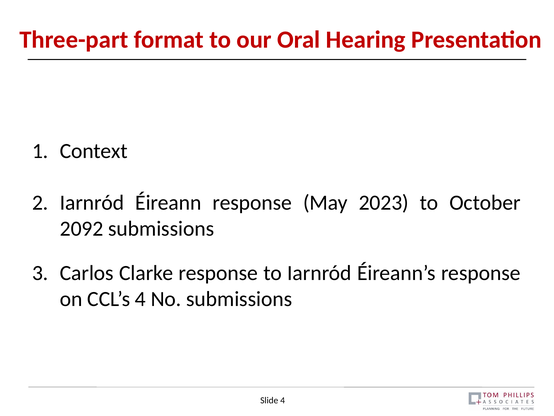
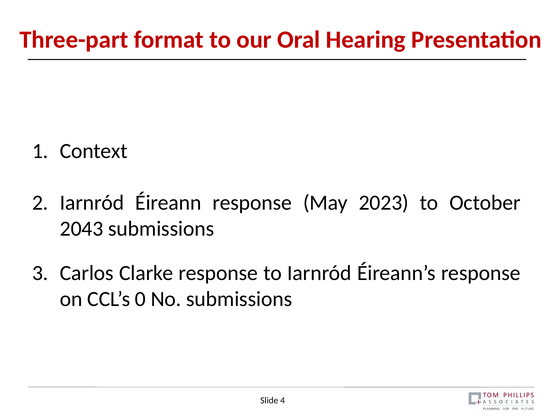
2092: 2092 -> 2043 (82, 228)
CCL’s 4: 4 -> 0 (140, 299)
